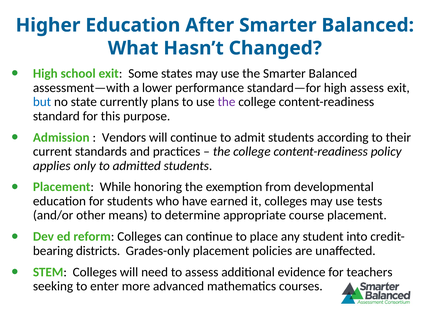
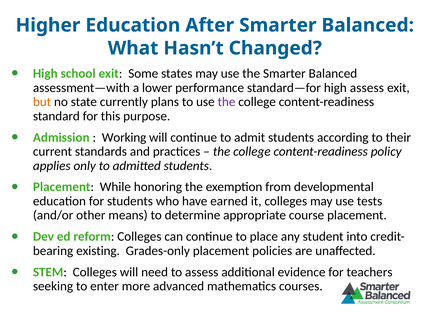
but colour: blue -> orange (42, 102)
Vendors: Vendors -> Working (124, 138)
districts: districts -> existing (98, 251)
